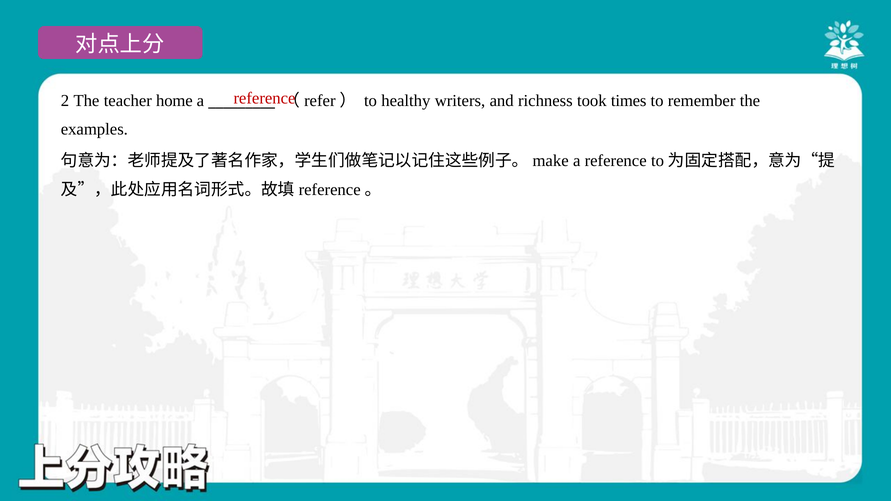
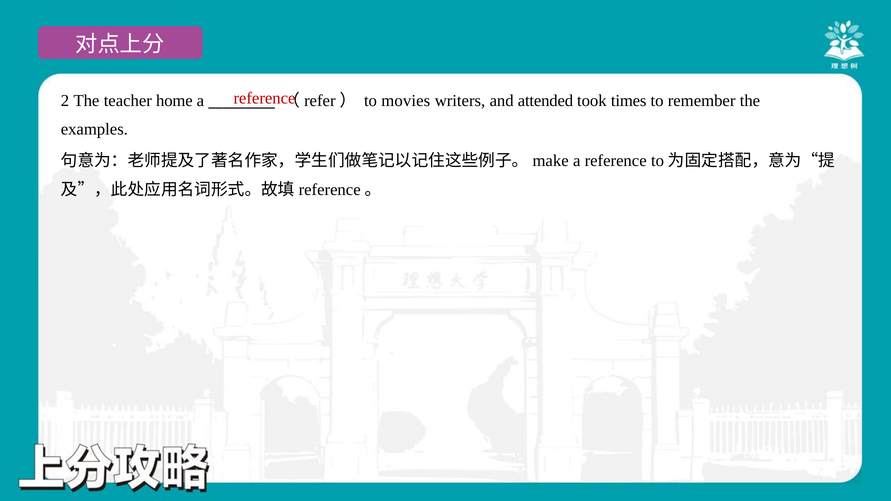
healthy: healthy -> movies (406, 101)
richness: richness -> attended (545, 101)
